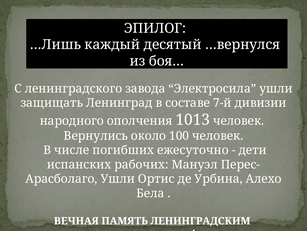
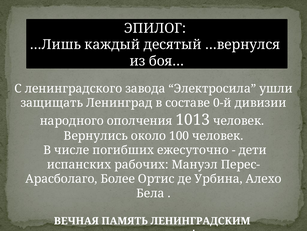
7-й: 7-й -> 0-й (222, 103)
Ушли: Ушли -> Более (118, 178)
